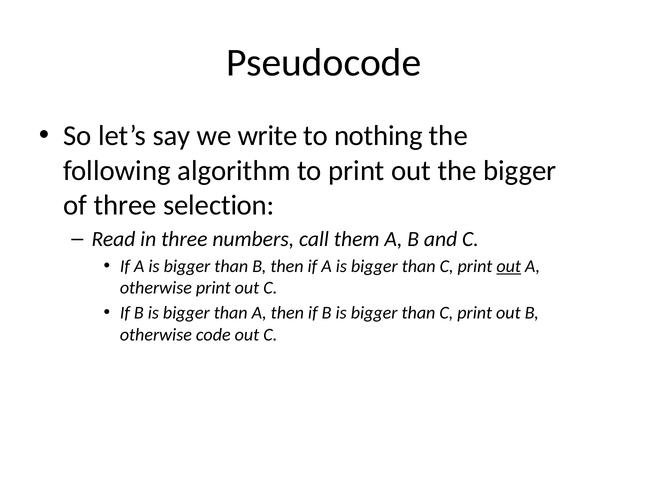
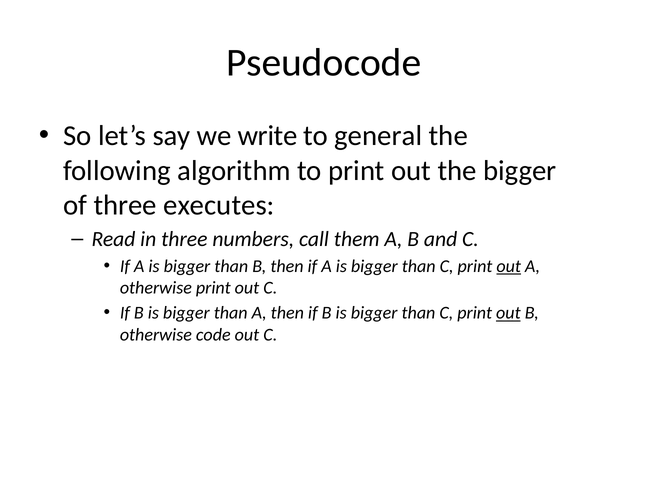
nothing: nothing -> general (378, 136)
selection: selection -> executes (219, 205)
out underline: none -> present (508, 313)
